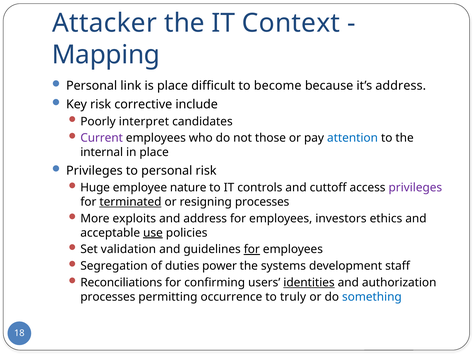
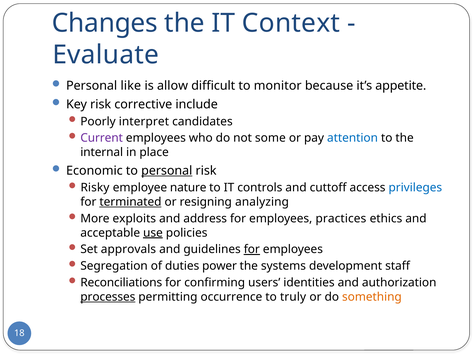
Attacker: Attacker -> Changes (105, 23)
Mapping: Mapping -> Evaluate (106, 55)
link: link -> like (131, 86)
is place: place -> allow (173, 86)
become: become -> monitor (278, 86)
it’s address: address -> appetite (401, 86)
those: those -> some (270, 138)
Privileges: Privileges -> Economic (94, 171)
personal underline: none -> present (167, 171)
Huge: Huge -> Risky (95, 188)
privileges colour: purple -> blue (415, 188)
resigning processes: processes -> analyzing (262, 202)
investors: investors -> practices (341, 218)
validation: validation -> approvals (128, 249)
identities underline: present -> none (309, 282)
processes underline: none -> present (108, 297)
something colour: blue -> orange (372, 297)
